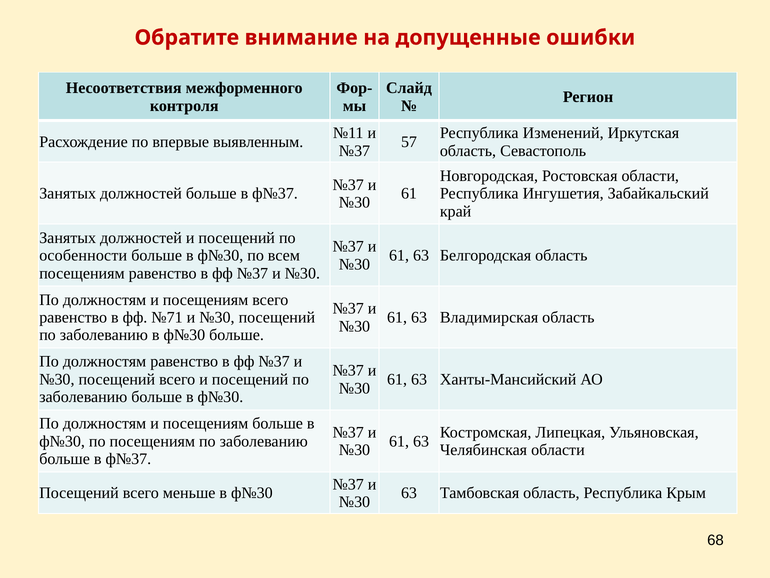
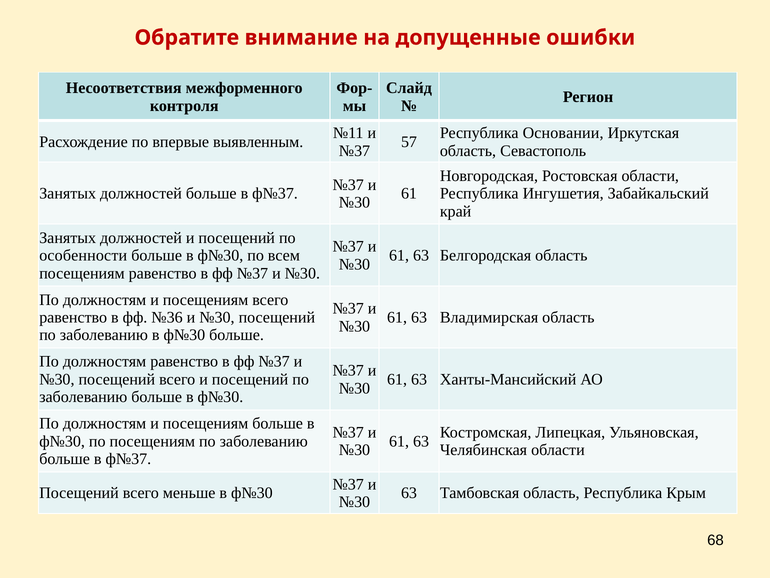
Изменений: Изменений -> Основании (563, 133)
№71: №71 -> №36 (167, 317)
